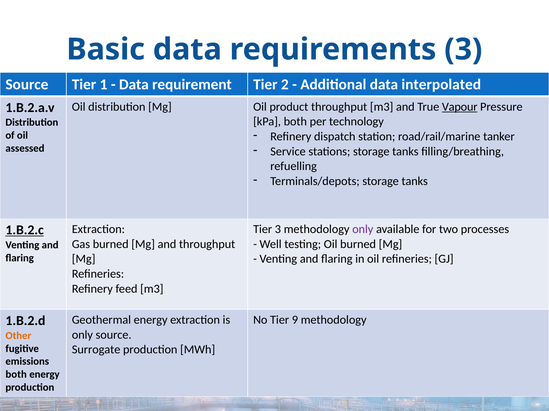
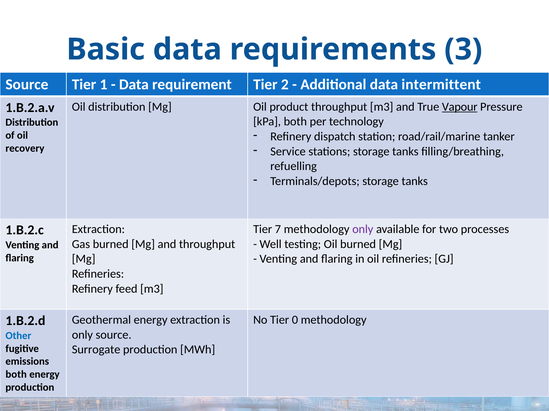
interpolated: interpolated -> intermittent (441, 85)
assessed: assessed -> recovery (25, 149)
Tier 3: 3 -> 7 (278, 230)
1.B.2.c underline: present -> none (25, 231)
9: 9 -> 0 (295, 320)
Other colour: orange -> blue (18, 336)
